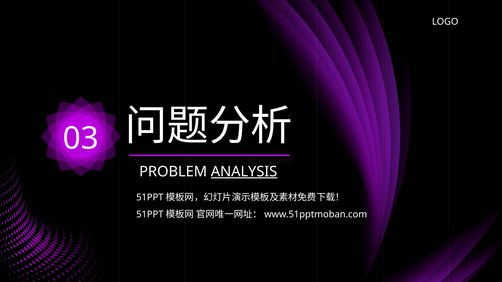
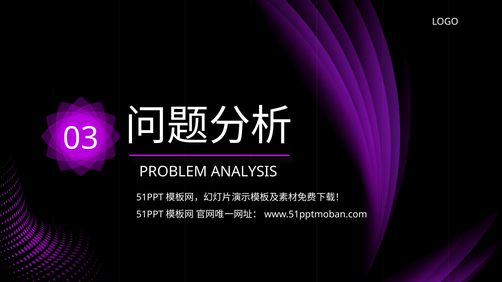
ANALYSIS underline: present -> none (244, 172)
